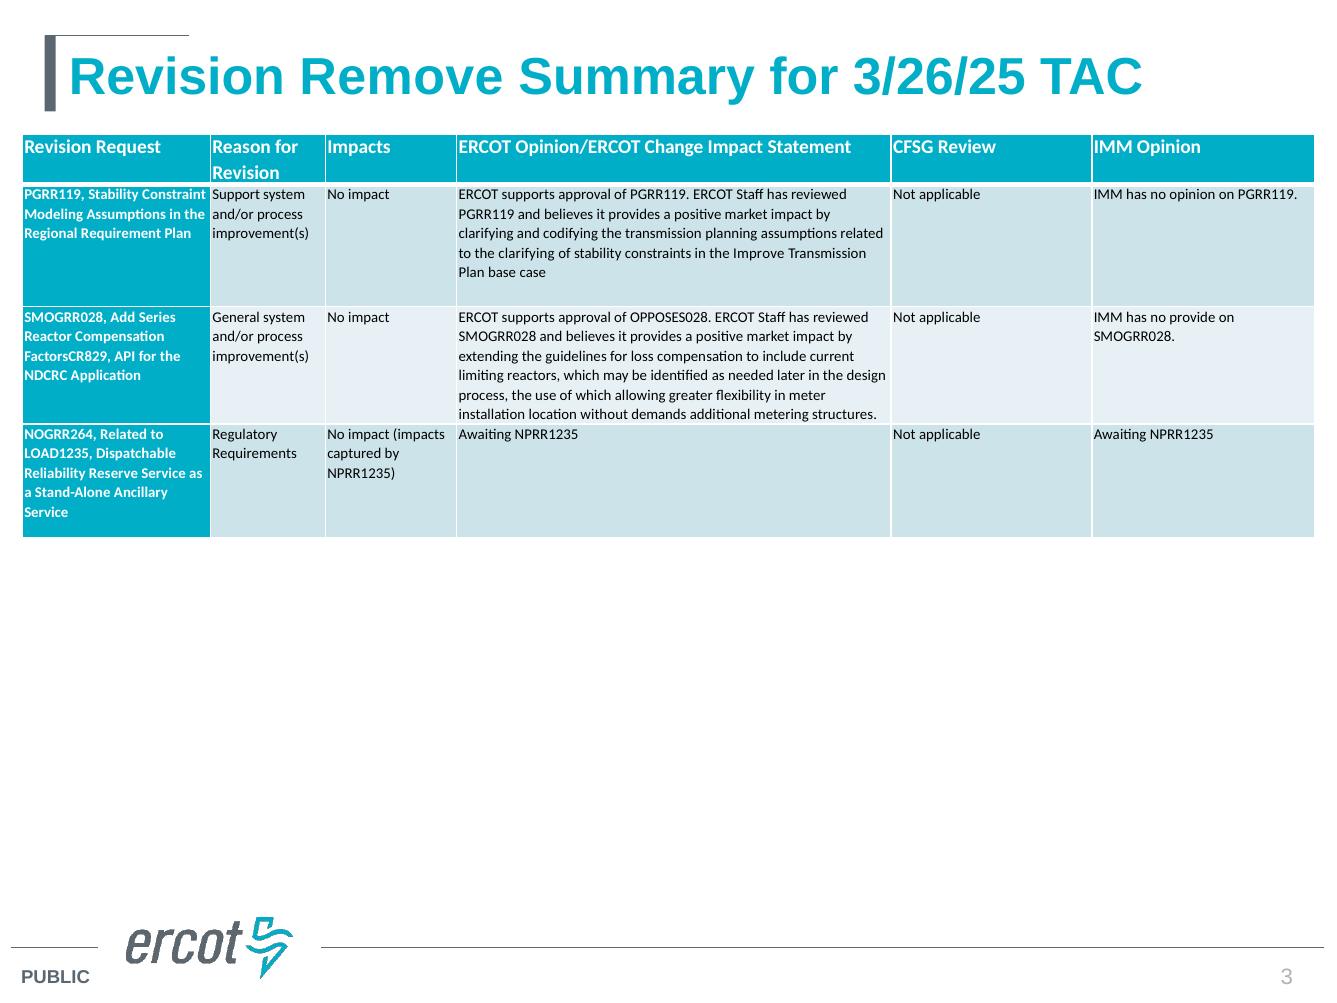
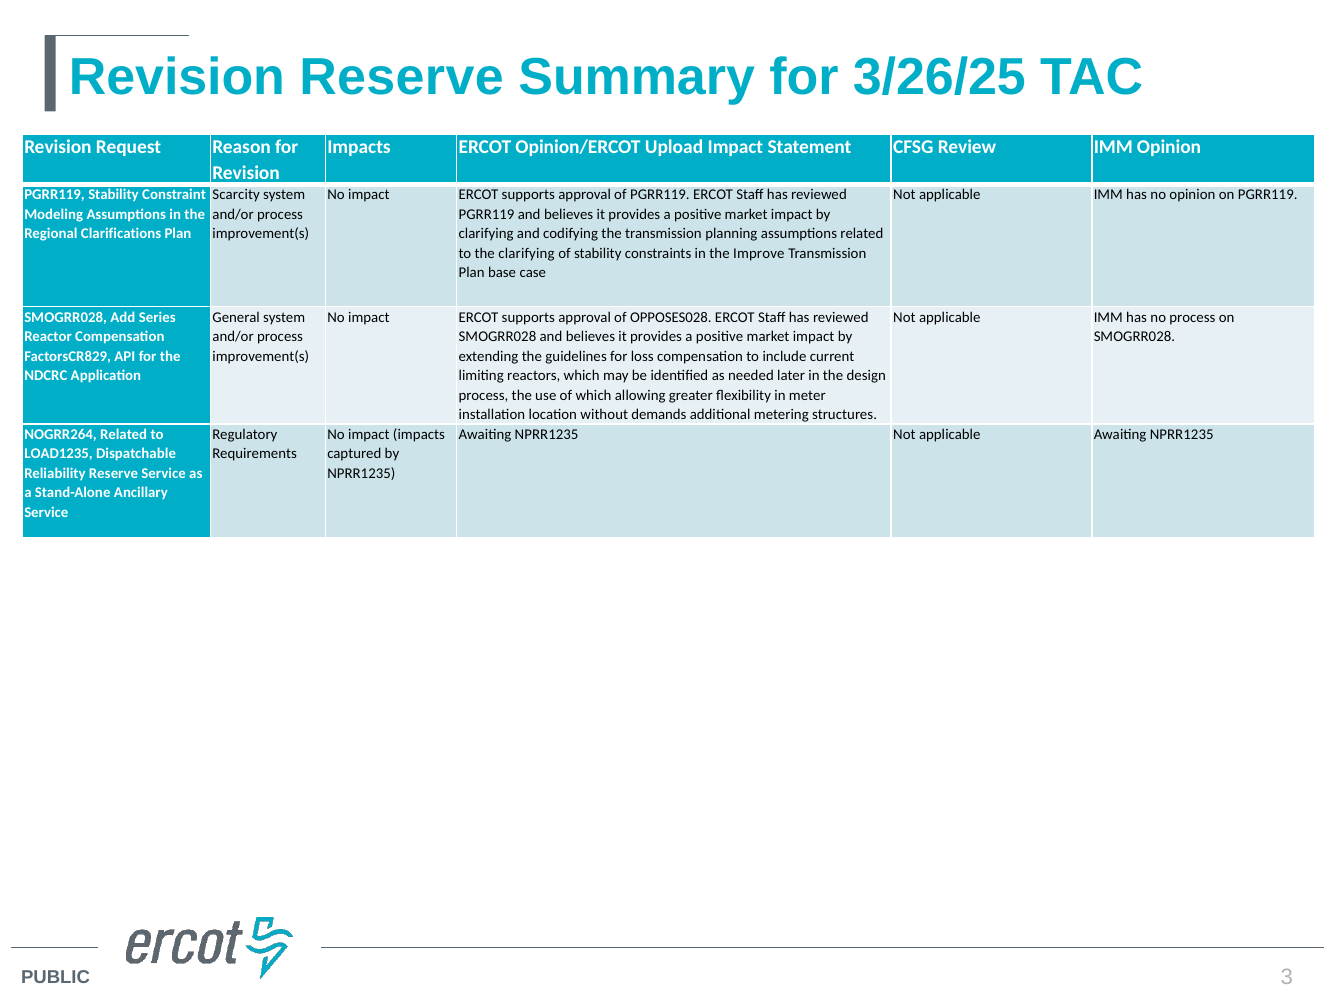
Revision Remove: Remove -> Reserve (402, 77)
Change: Change -> Upload (674, 147)
Support: Support -> Scarcity (236, 195)
Requirement: Requirement -> Clarifications (121, 234)
no provide: provide -> process (1192, 317)
